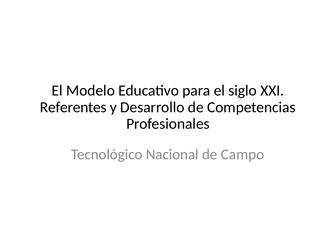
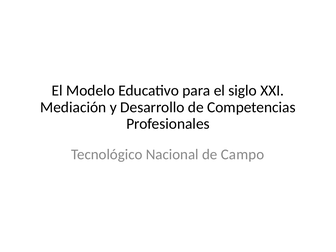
Referentes: Referentes -> Mediación (73, 107)
